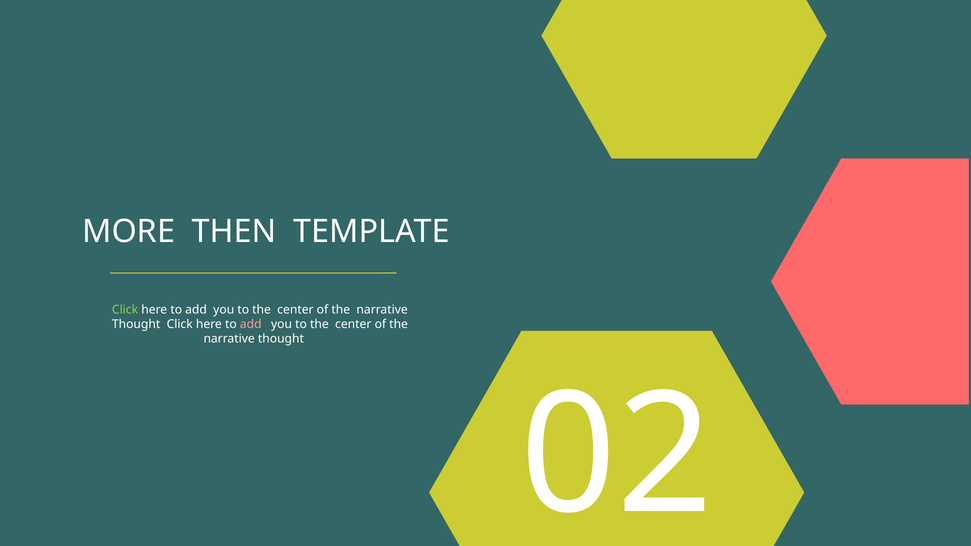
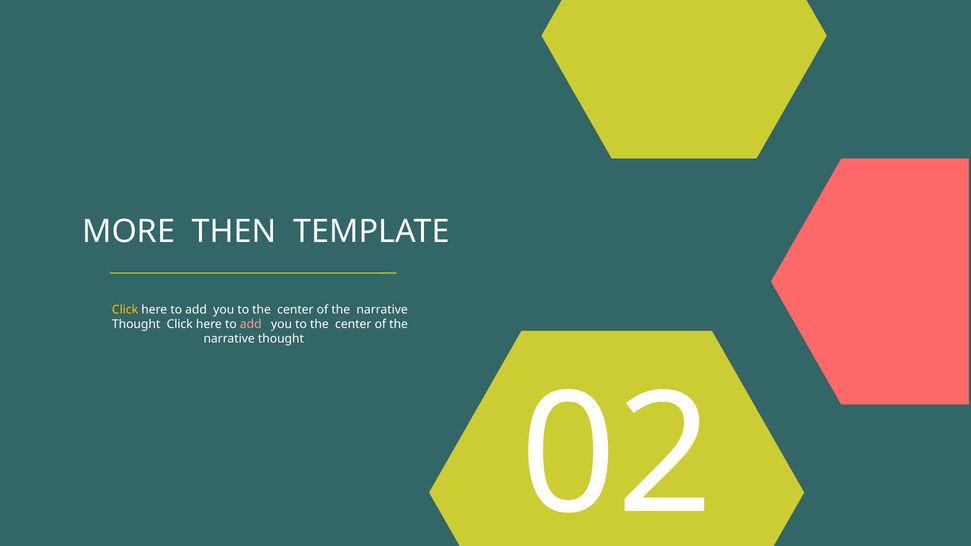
Click colour: light green -> yellow (125, 310)
